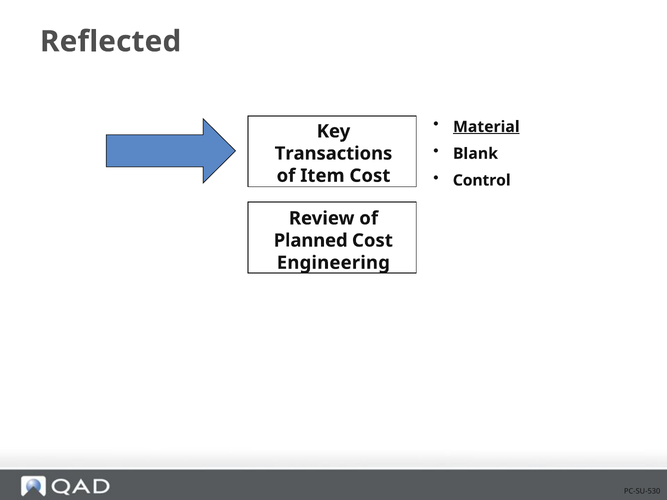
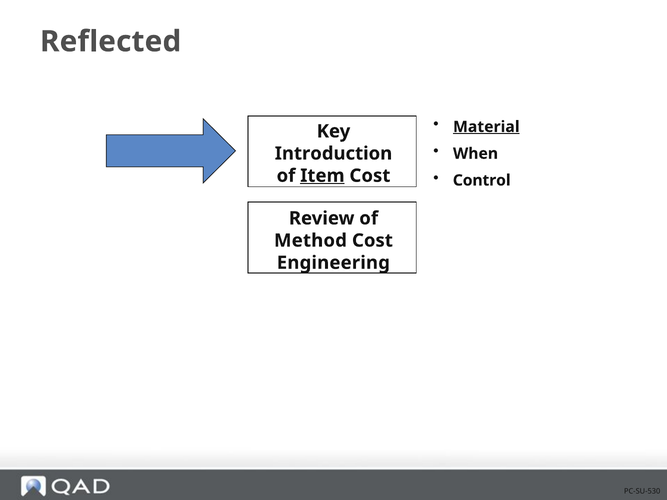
Blank: Blank -> When (476, 154)
Transactions: Transactions -> Introduction (333, 154)
Item underline: none -> present (322, 176)
Planned: Planned -> Method (310, 241)
